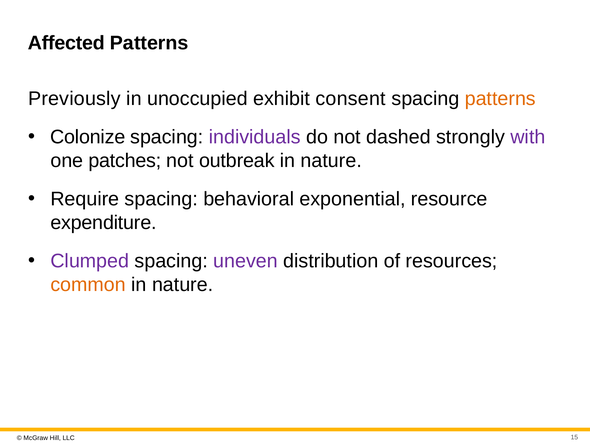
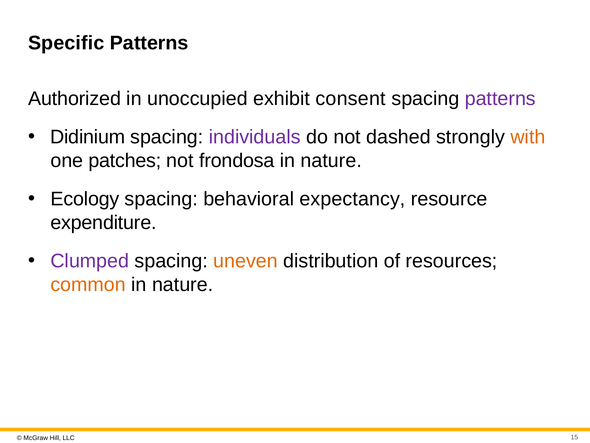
Affected: Affected -> Specific (66, 43)
Previously: Previously -> Authorized (75, 98)
patterns colour: orange -> purple (500, 98)
Colonize: Colonize -> Didinium (88, 137)
with colour: purple -> orange (528, 137)
outbreak: outbreak -> frondosa (237, 160)
Require: Require -> Ecology (85, 199)
exponential: exponential -> expectancy (352, 199)
uneven colour: purple -> orange (246, 261)
